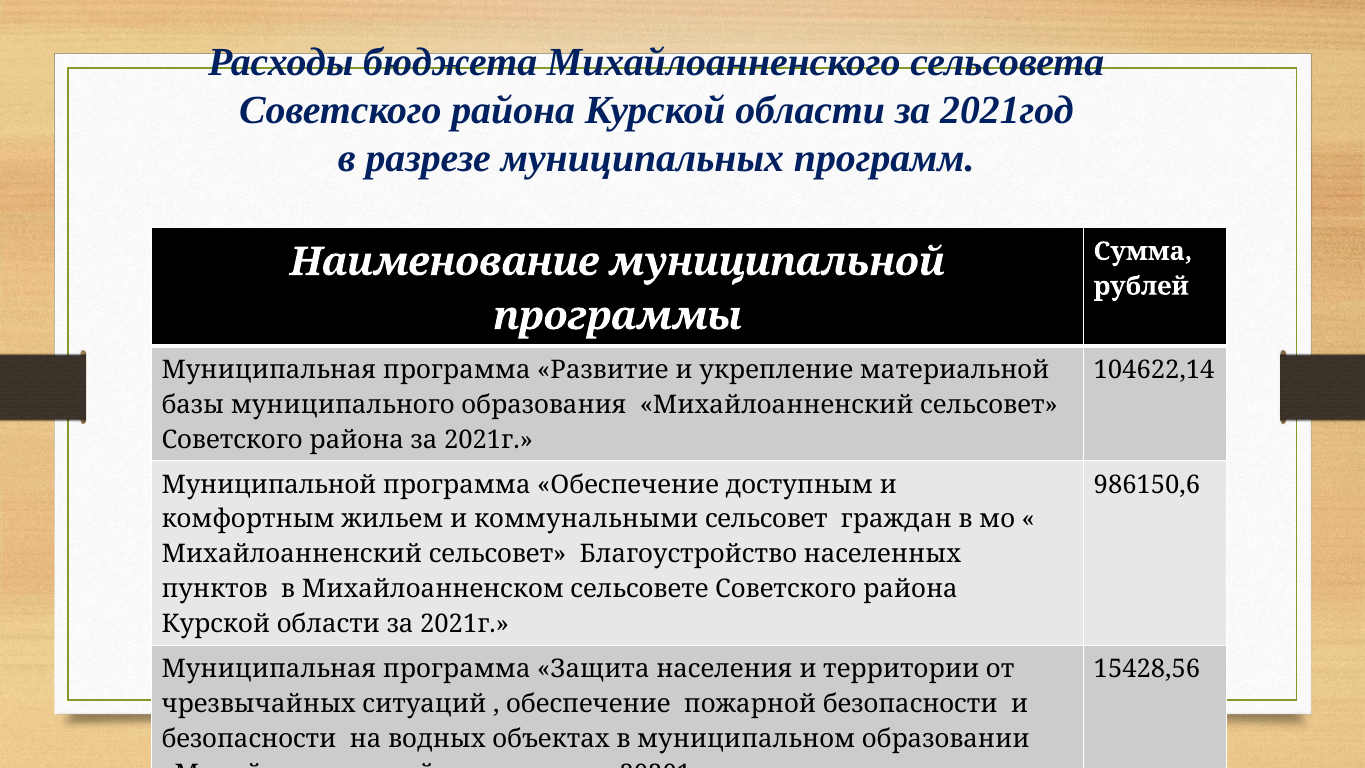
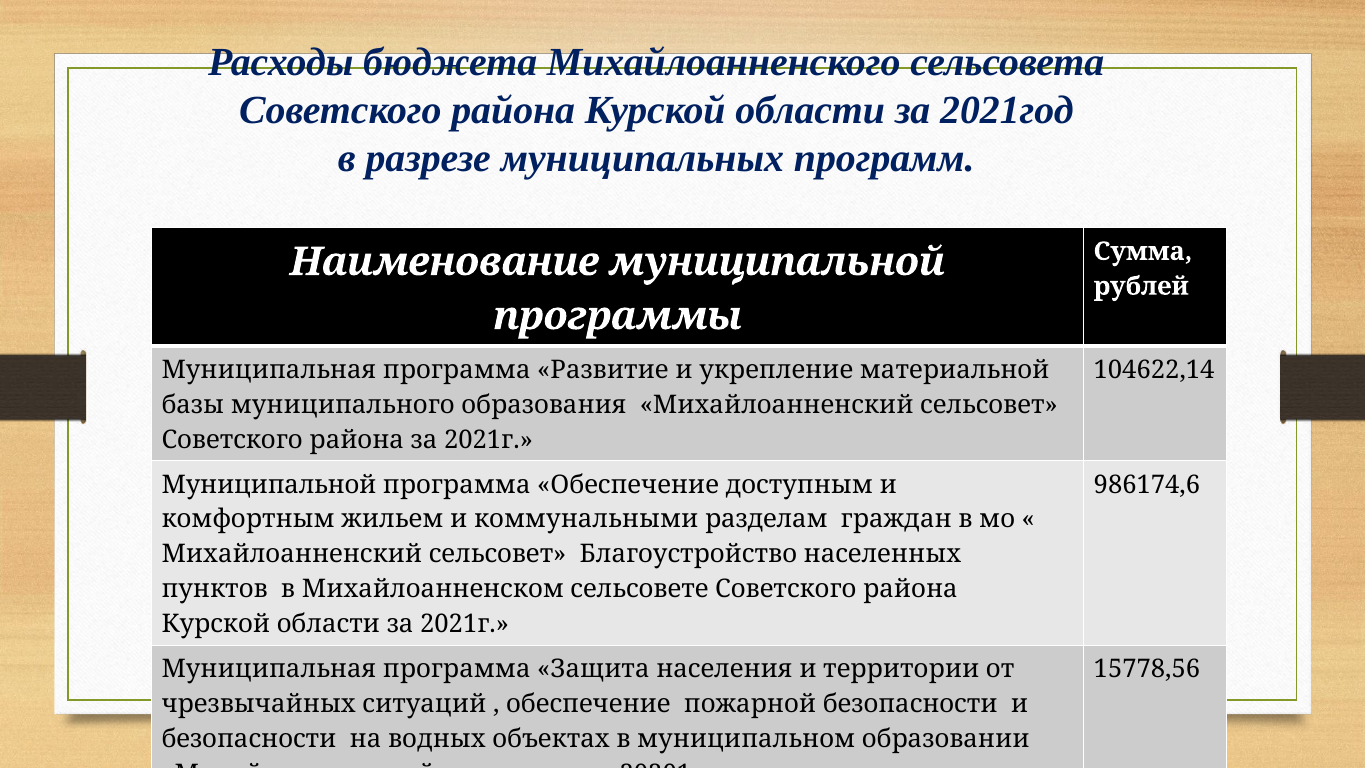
986150,6: 986150,6 -> 986174,6 (1147, 485)
коммунальными сельсовет: сельсовет -> разделам (766, 519)
15428,56: 15428,56 -> 15778,56 (1147, 669)
